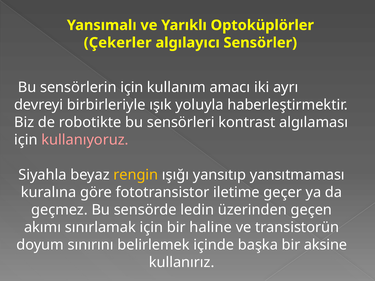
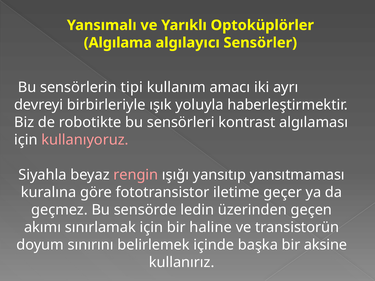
Çekerler: Çekerler -> Algılama (118, 43)
sensörlerin için: için -> tipi (132, 87)
rengin colour: yellow -> pink (136, 175)
